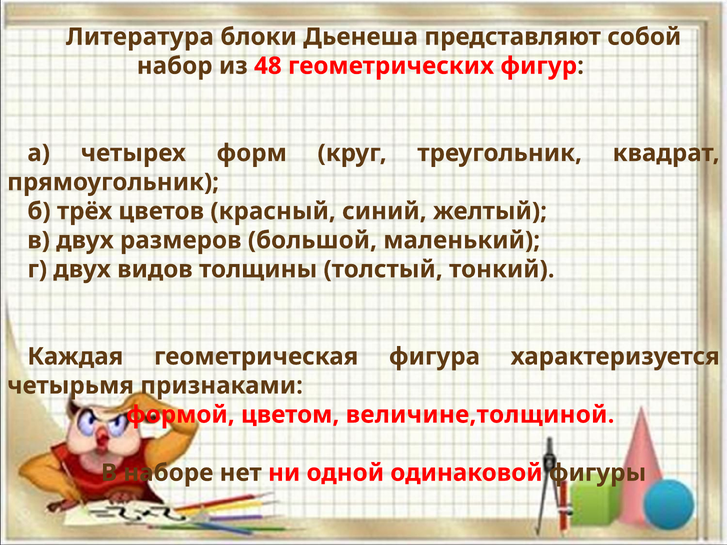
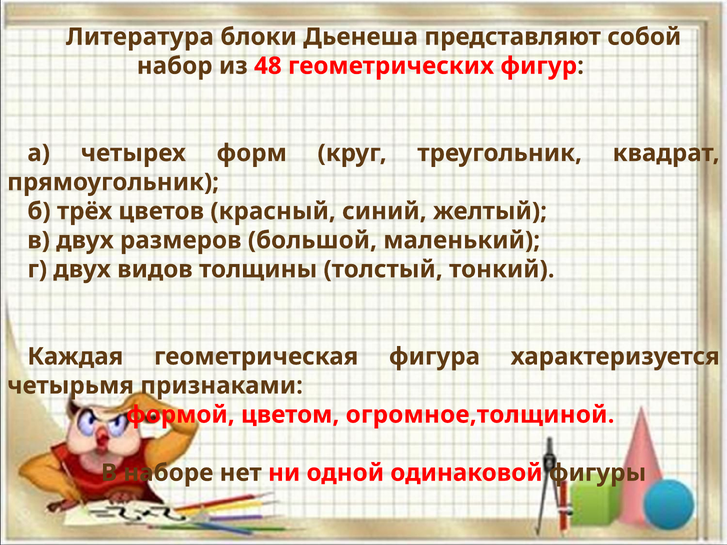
величине,толщиной: величине,толщиной -> огромное,толщиной (480, 415)
